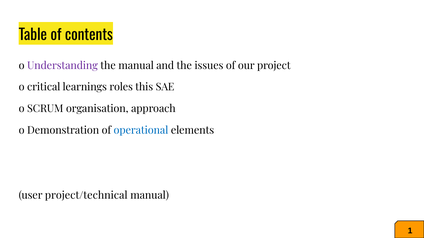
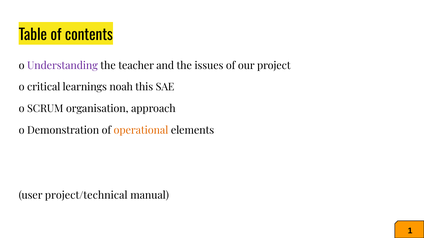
the manual: manual -> teacher (136, 66)
roles: roles -> noah (121, 87)
operational colour: blue -> orange (141, 131)
